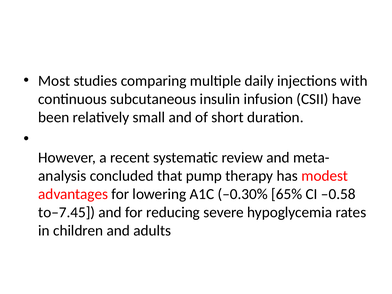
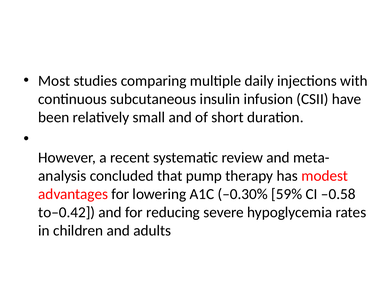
65%: 65% -> 59% (287, 194)
to–7.45: to–7.45 -> to–0.42 (67, 212)
